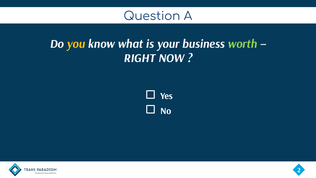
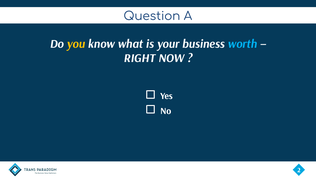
worth colour: light green -> light blue (242, 44)
